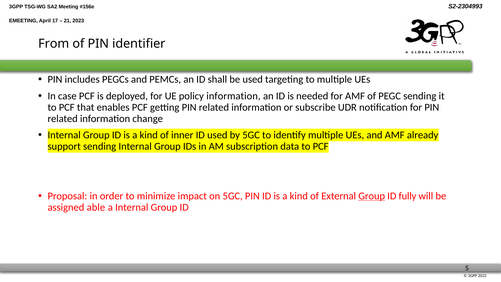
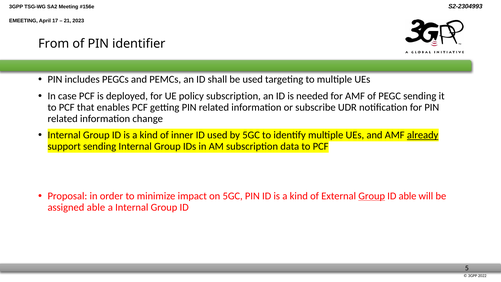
policy information: information -> subscription (234, 96)
already underline: none -> present (423, 135)
ID fully: fully -> able (407, 196)
